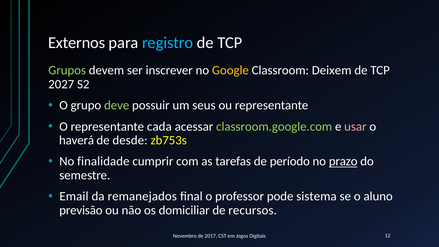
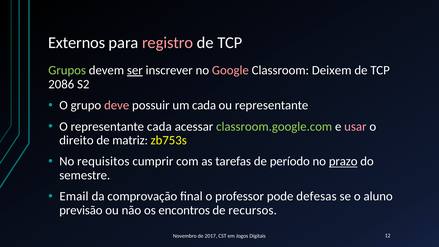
registro colour: light blue -> pink (168, 43)
ser underline: none -> present (135, 70)
Google colour: yellow -> pink (230, 70)
2027: 2027 -> 2086 (61, 84)
deve colour: light green -> pink (117, 105)
um seus: seus -> cada (204, 105)
haverá: haverá -> direito (76, 140)
desde: desde -> matriz (130, 140)
finalidade: finalidade -> requisitos (103, 161)
remanejados: remanejados -> comprovação (142, 196)
sistema: sistema -> defesas (316, 196)
domiciliar: domiciliar -> encontros (184, 210)
